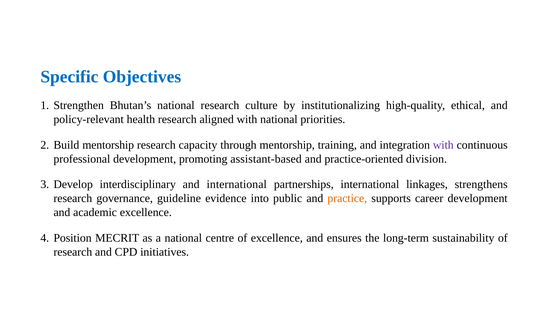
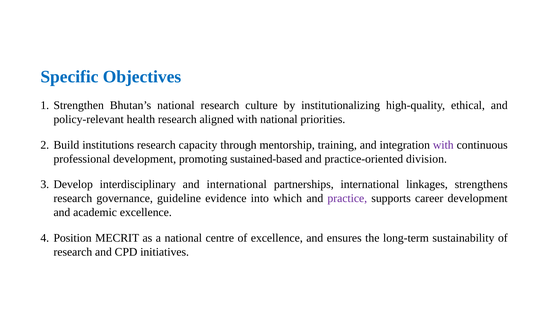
Build mentorship: mentorship -> institutions (108, 145)
assistant-based: assistant-based -> sustained-based (266, 159)
public: public -> which (288, 198)
practice colour: orange -> purple (347, 198)
